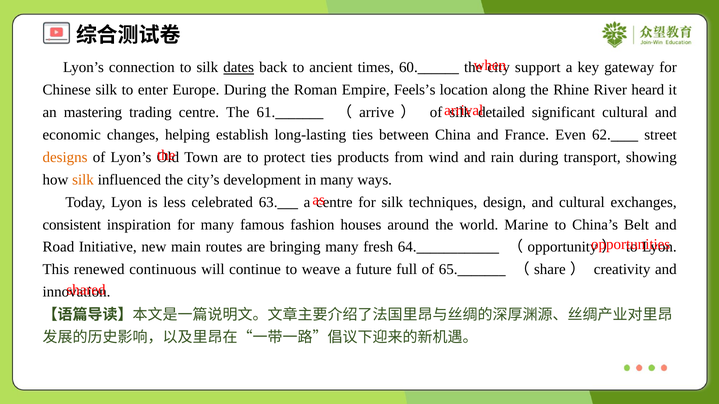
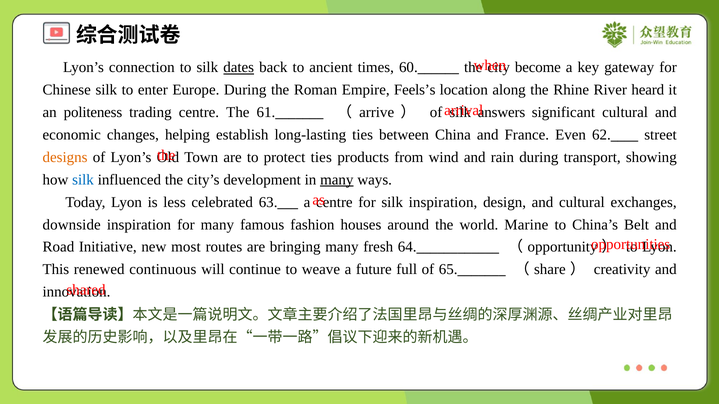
support: support -> become (538, 68)
mastering: mastering -> politeness (93, 112)
detailed: detailed -> answers (502, 112)
silk colour: orange -> blue (83, 180)
many underline: none -> present (337, 180)
silk techniques: techniques -> inspiration (443, 202)
consistent: consistent -> downside (72, 225)
main: main -> most (186, 247)
